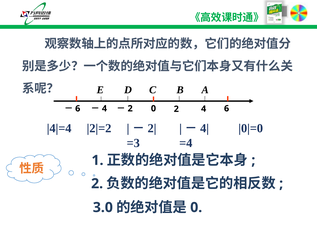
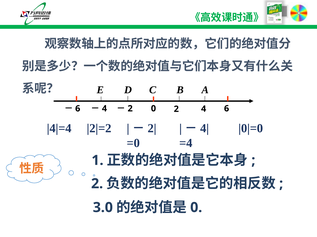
=3: =3 -> =0 (133, 143)
